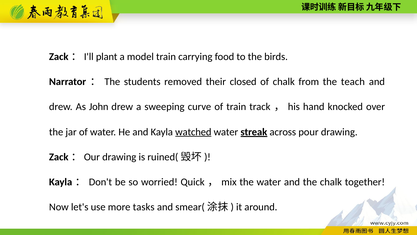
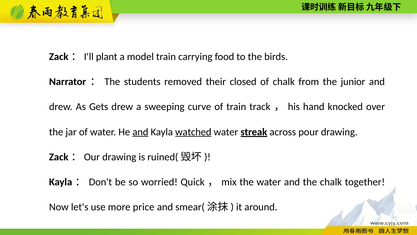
teach: teach -> junior (353, 82)
John: John -> Gets (99, 107)
and underline: none -> present (140, 132)
tasks: tasks -> price (144, 207)
